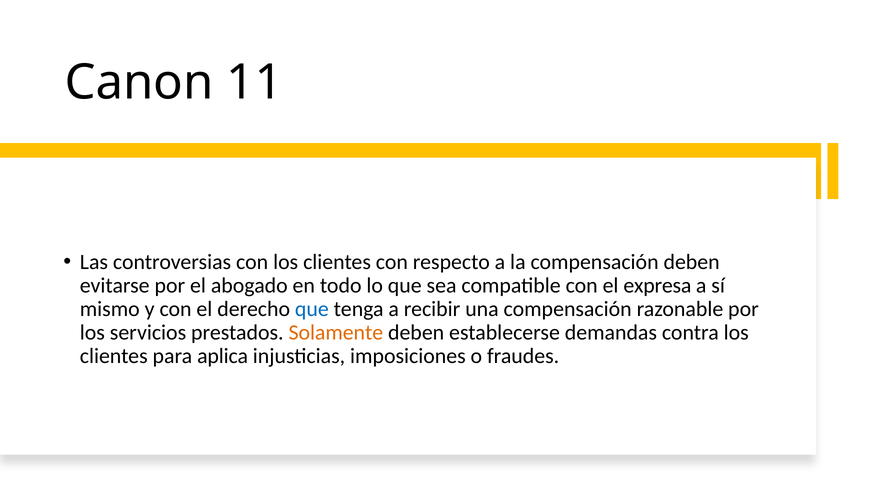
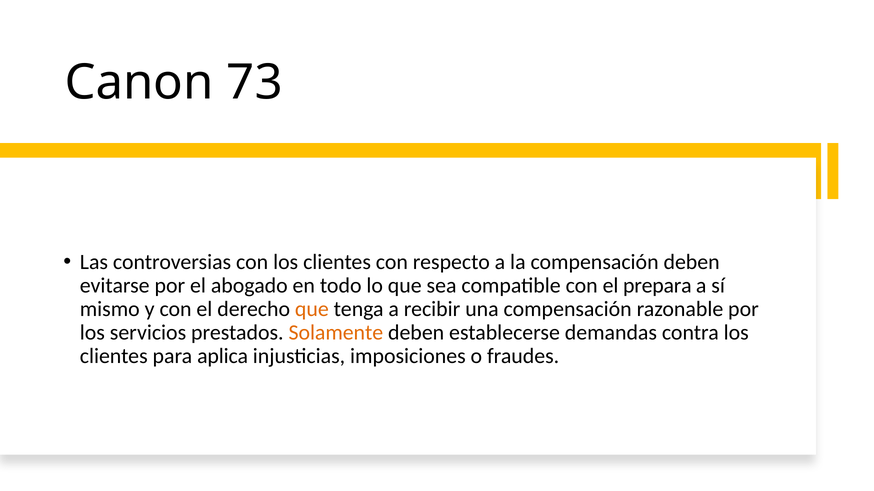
11: 11 -> 73 (255, 83)
expresa: expresa -> prepara (657, 286)
que colour: blue -> orange (312, 309)
